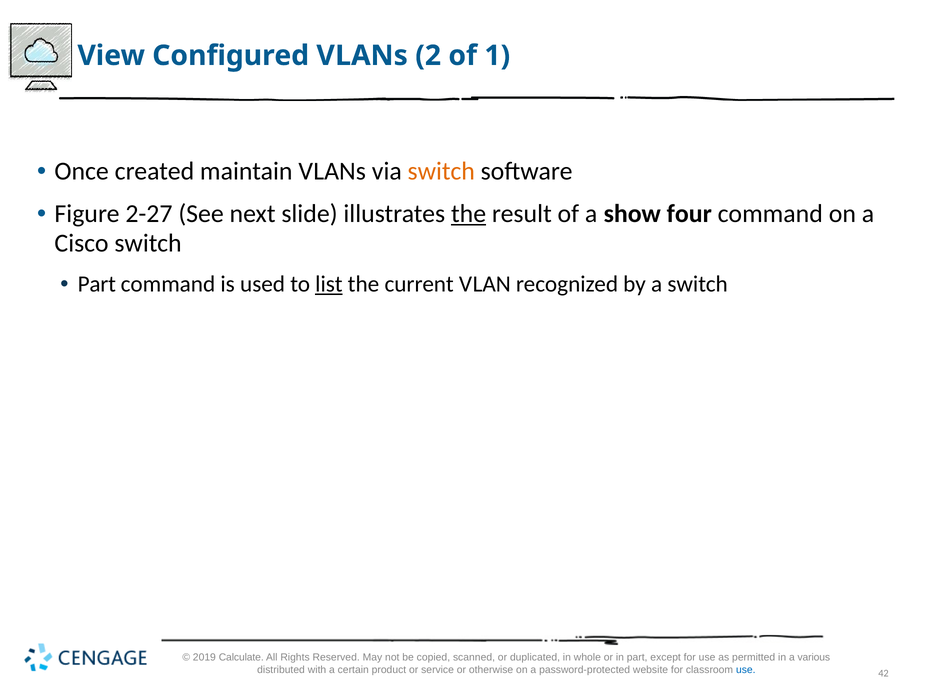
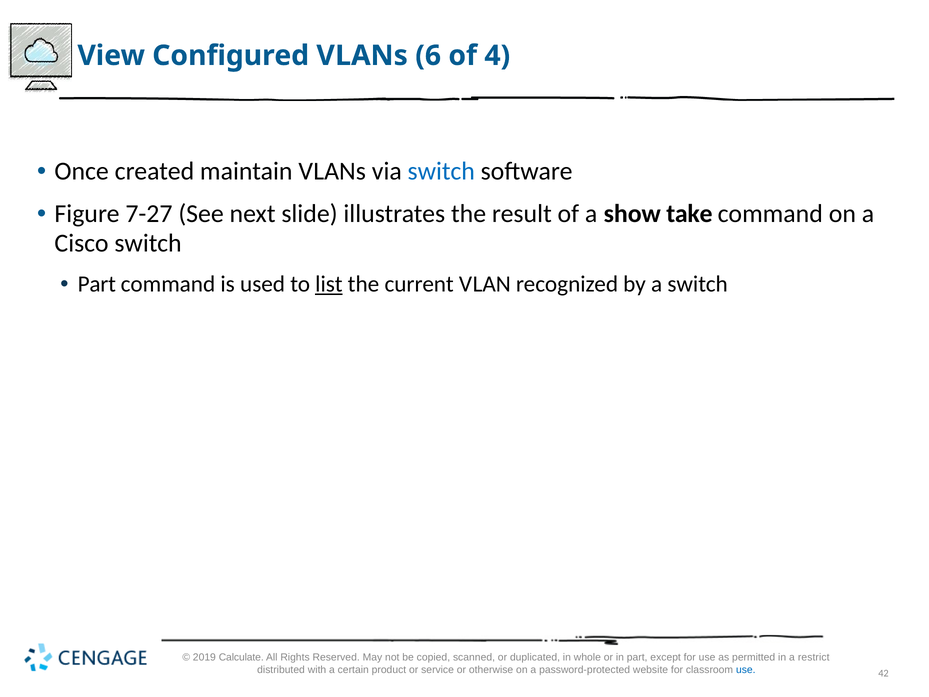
2: 2 -> 6 (428, 56)
1: 1 -> 4 (497, 56)
switch colour: orange -> blue (441, 171)
2-27: 2-27 -> 7-27 (149, 214)
the underline: present -> none (469, 214)
four: four -> take (689, 214)
various: various -> restrict (814, 657)
